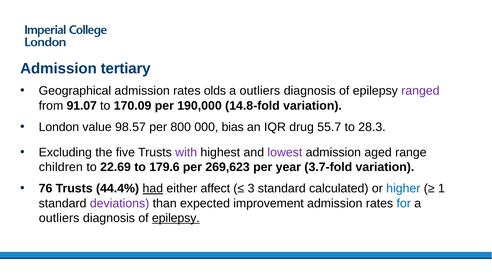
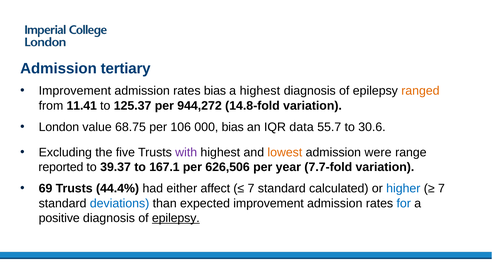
Geographical: Geographical -> Improvement (75, 91)
rates olds: olds -> bias (215, 91)
outliers: outliers -> highest (260, 91)
ranged colour: purple -> orange (420, 91)
91.07: 91.07 -> 11.41 (82, 106)
170.09: 170.09 -> 125.37 (133, 106)
190,000: 190,000 -> 944,272 (200, 106)
98.57: 98.57 -> 68.75 (131, 127)
800: 800 -> 106 (181, 127)
drug: drug -> data (302, 127)
28.3: 28.3 -> 30.6 (372, 127)
lowest colour: purple -> orange (285, 152)
aged: aged -> were (378, 152)
children: children -> reported (61, 167)
22.69: 22.69 -> 39.37 (116, 167)
179.6: 179.6 -> 167.1 (164, 167)
269,623: 269,623 -> 626,506 (228, 167)
3.7-fold: 3.7-fold -> 7.7-fold (328, 167)
76: 76 -> 69 (46, 188)
had underline: present -> none (153, 188)
3: 3 -> 7 (251, 188)
1: 1 -> 7 (441, 188)
deviations colour: purple -> blue (120, 203)
outliers: outliers -> positive (59, 218)
